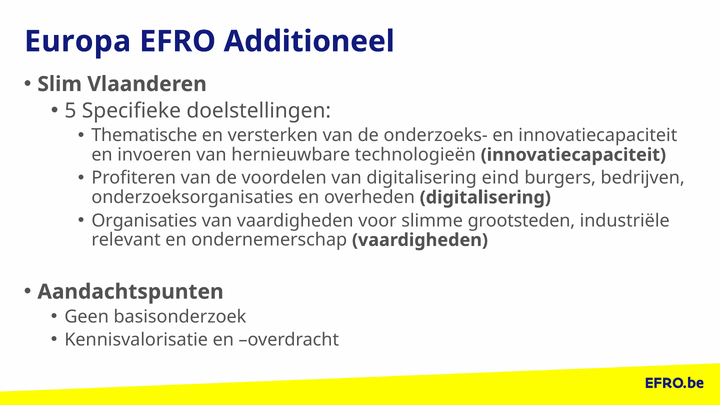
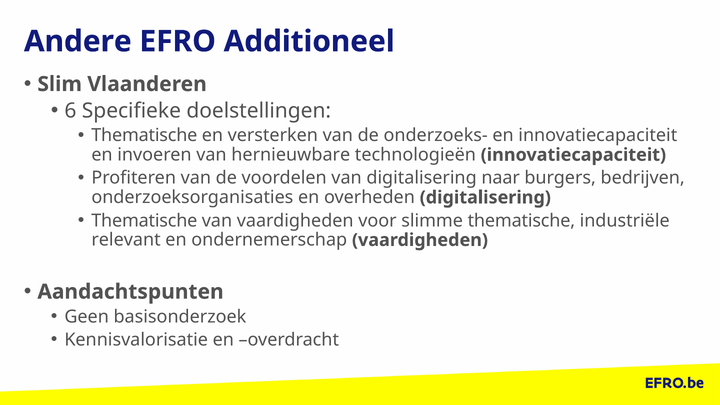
Europa: Europa -> Andere (78, 41)
5: 5 -> 6 (70, 111)
eind: eind -> naar (501, 178)
Organisaties: Organisaties -> Thematische (144, 221)
slimme grootsteden: grootsteden -> thematische (521, 221)
